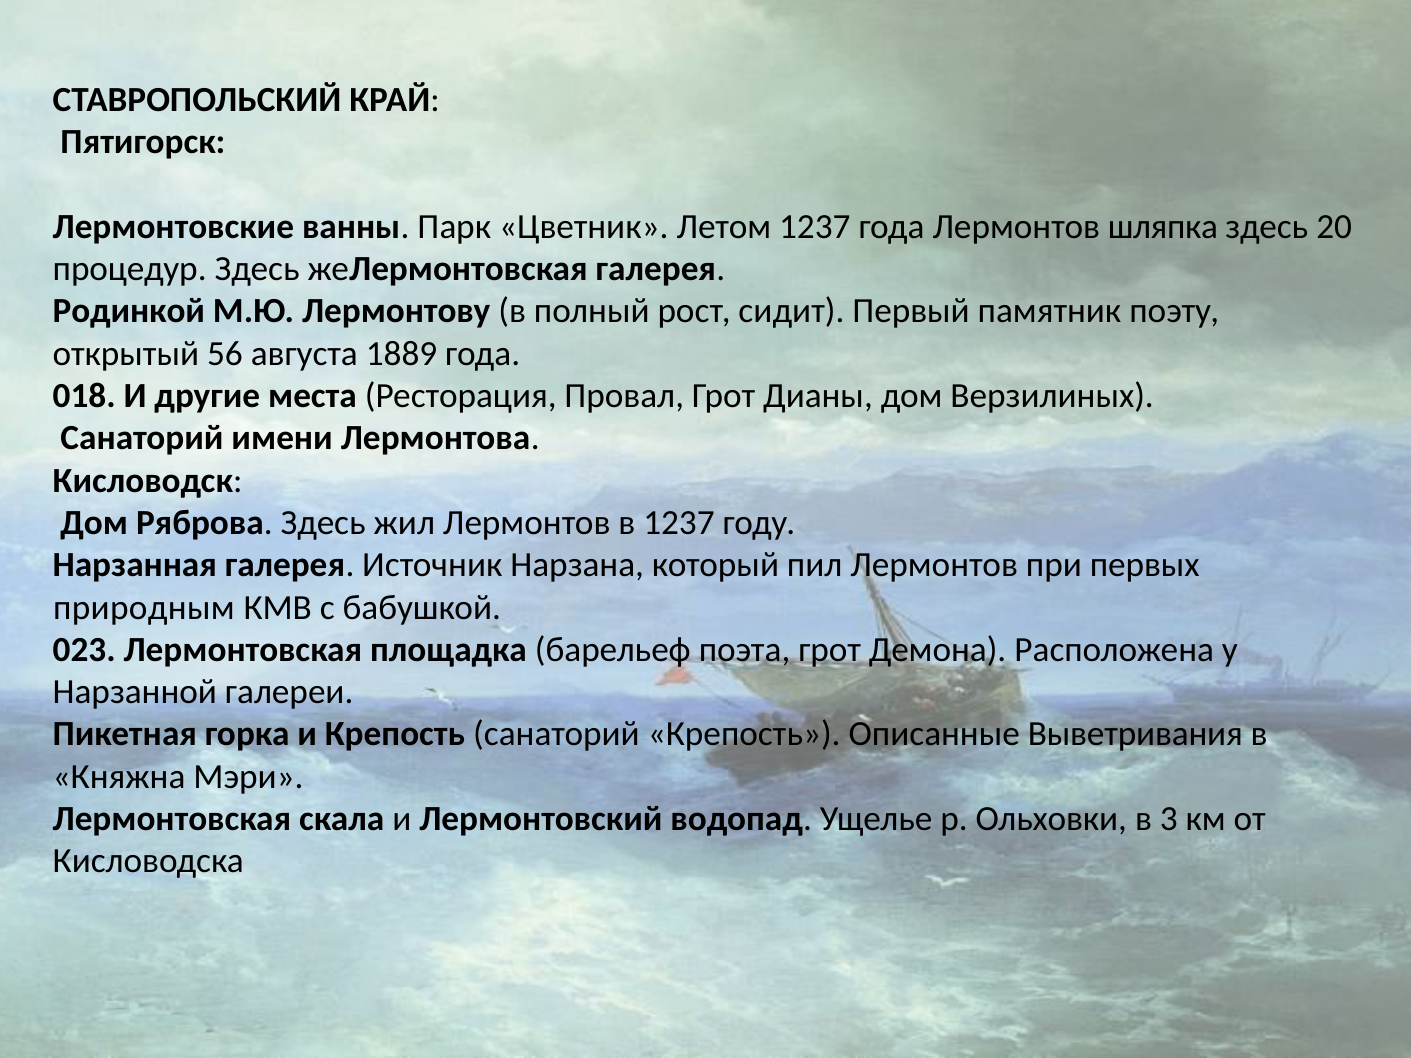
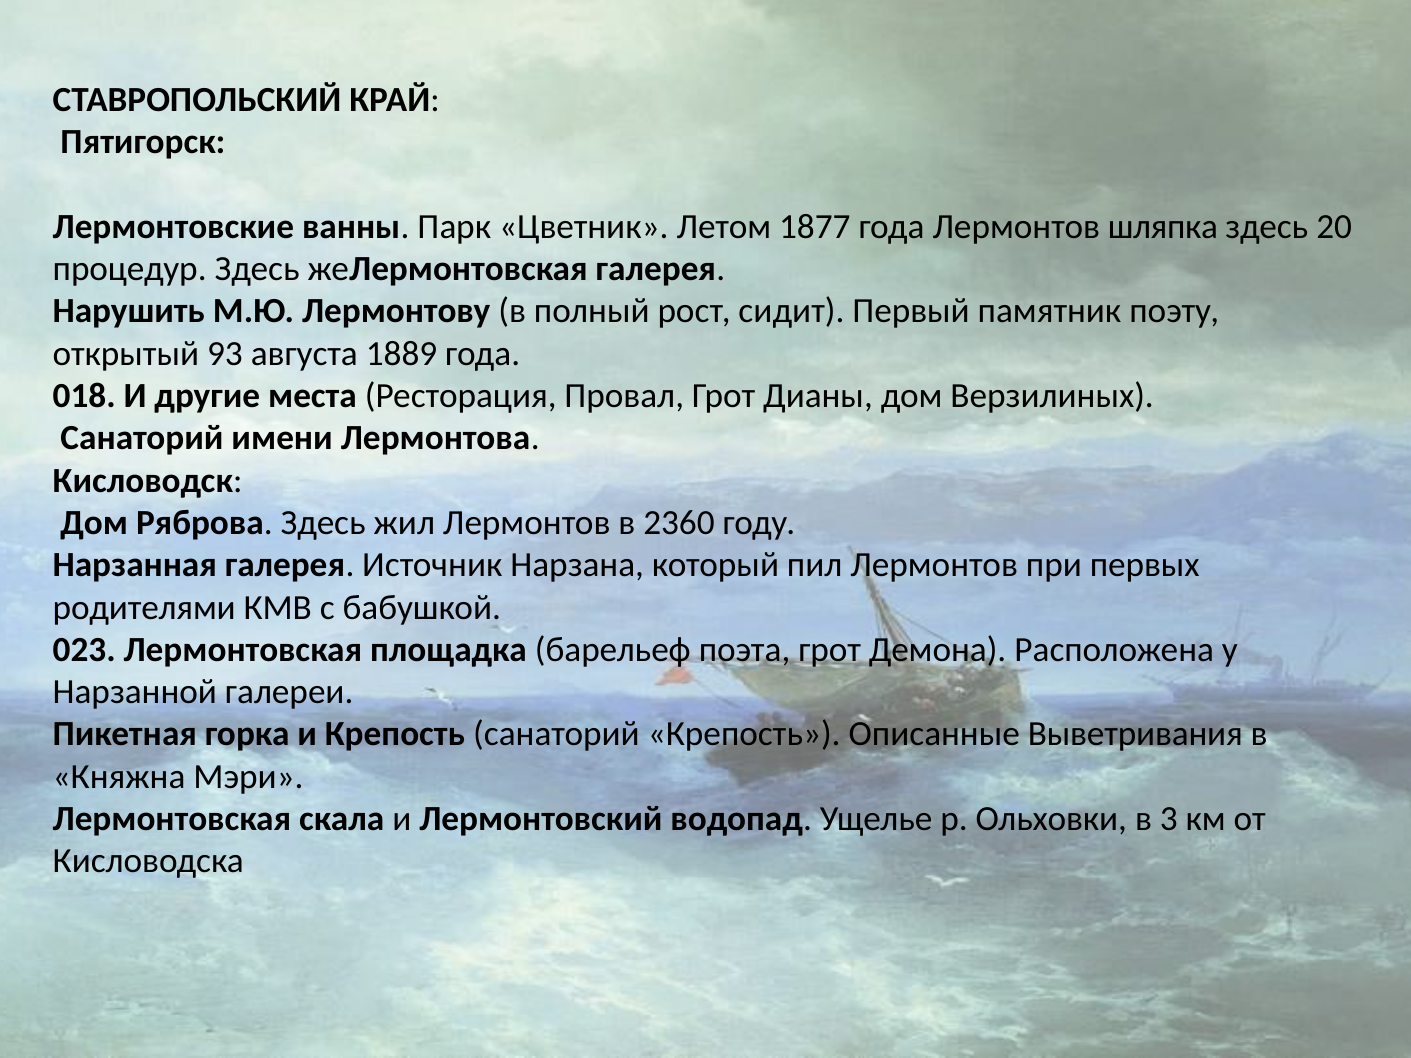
Летом 1237: 1237 -> 1877 (815, 227)
Родинкой: Родинкой -> Нарушить (129, 311)
56: 56 -> 93 (225, 354)
в 1237: 1237 -> 2360 (679, 523)
природным: природным -> родителями (144, 608)
